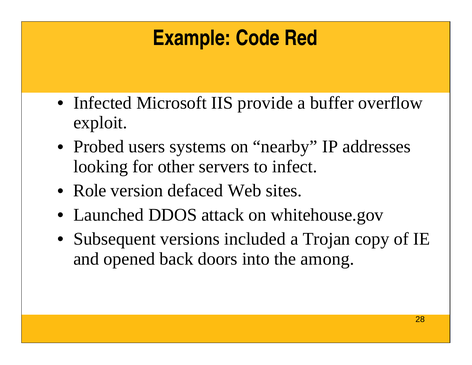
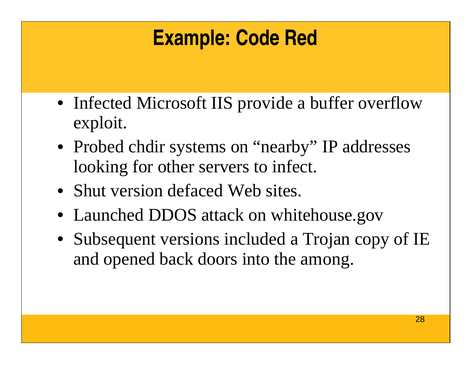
users: users -> chdir (147, 147)
Role: Role -> Shut (90, 191)
